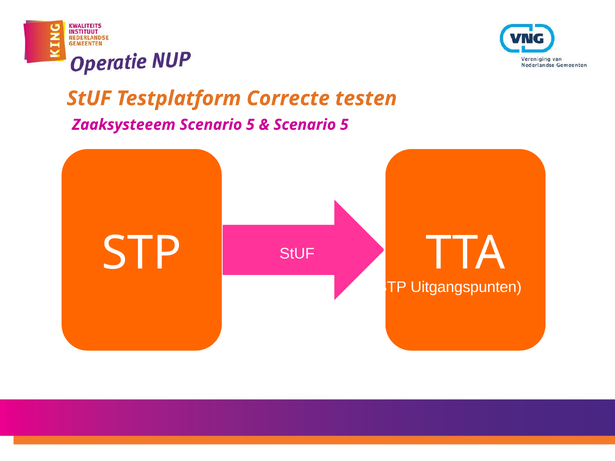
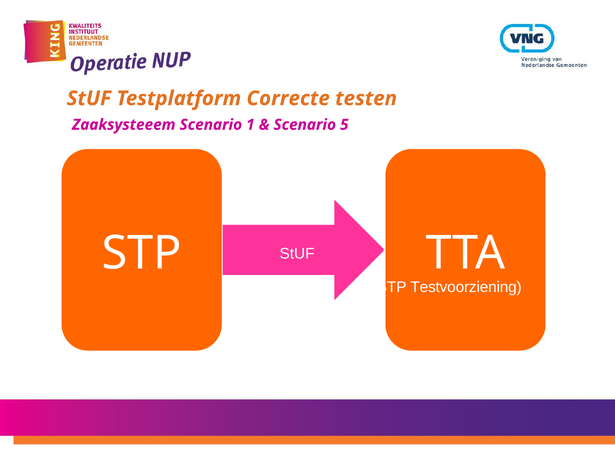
Zaaksysteeem Scenario 5: 5 -> 1 (250, 125)
Uitgangspunten: Uitgangspunten -> Testvoorziening (466, 287)
